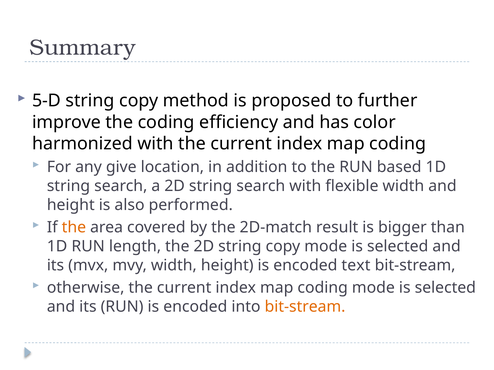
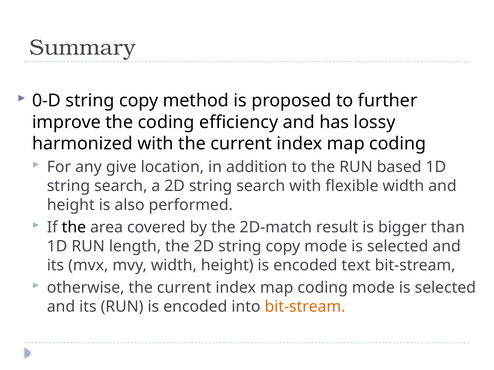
5-D: 5-D -> 0-D (46, 101)
color: color -> lossy (375, 122)
the colour: orange -> black (74, 228)
